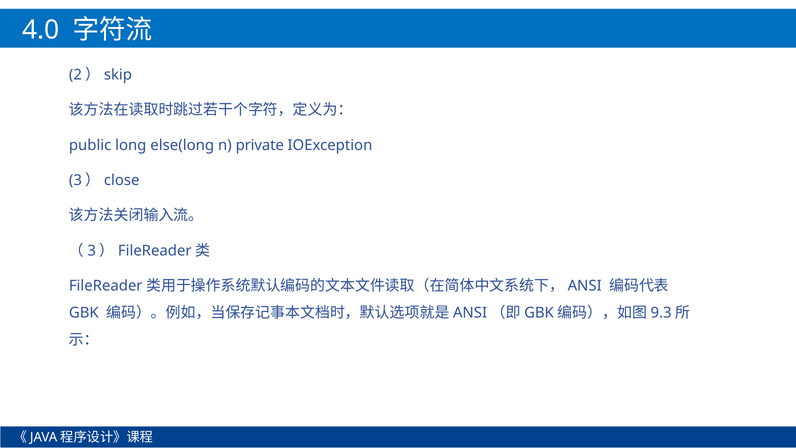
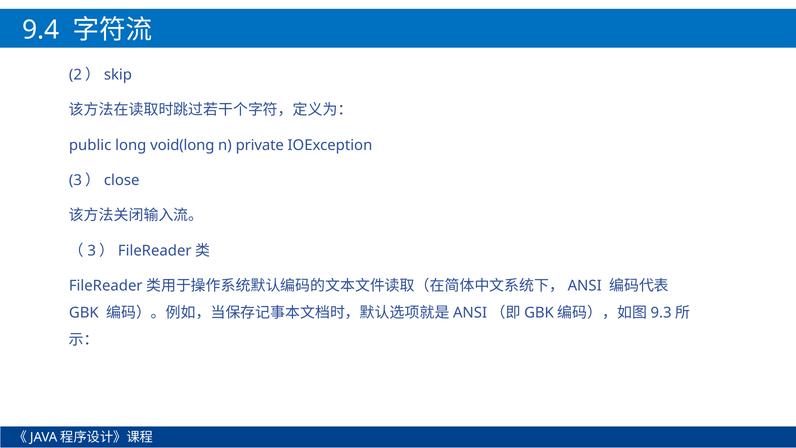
4.0: 4.0 -> 9.4 (41, 30)
else(long: else(long -> void(long (182, 145)
